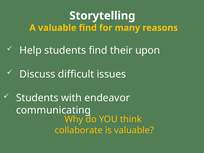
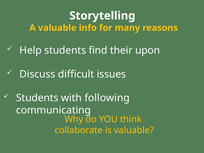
valuable find: find -> info (88, 28)
endeavor: endeavor -> following (107, 98)
